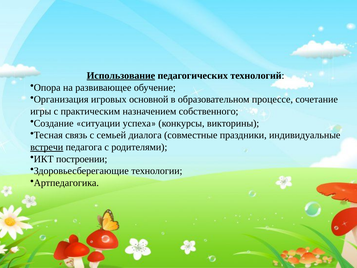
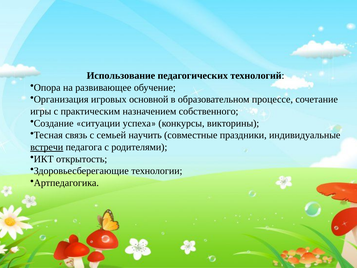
Использование underline: present -> none (121, 76)
диалога: диалога -> научить (145, 135)
построении: построении -> открытость (82, 159)
